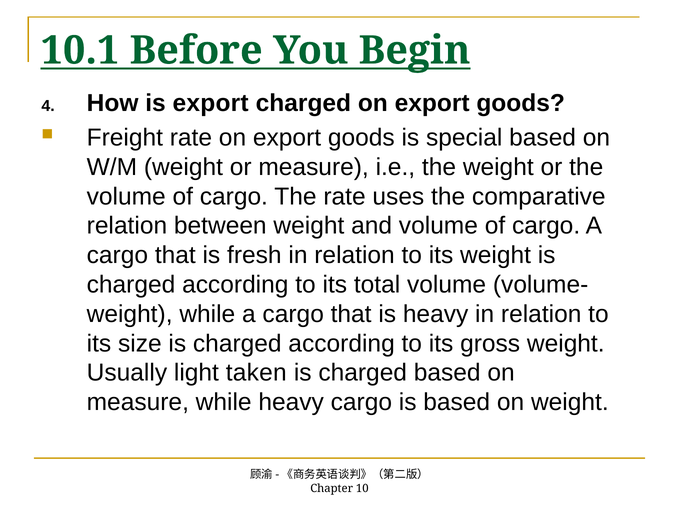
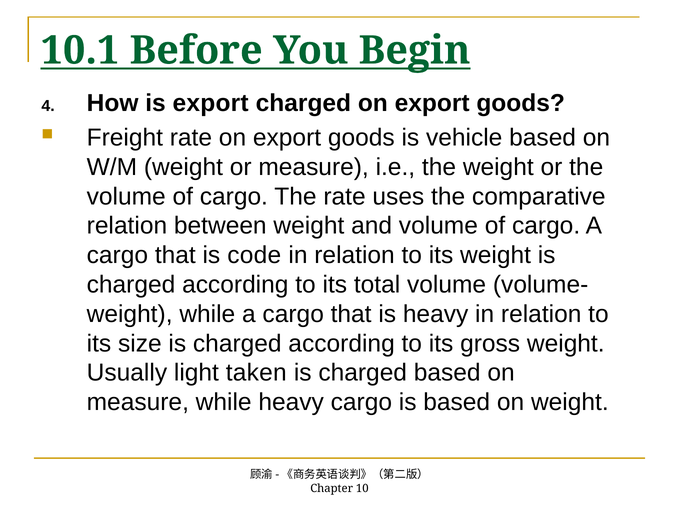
special: special -> vehicle (464, 138)
fresh: fresh -> code (254, 255)
